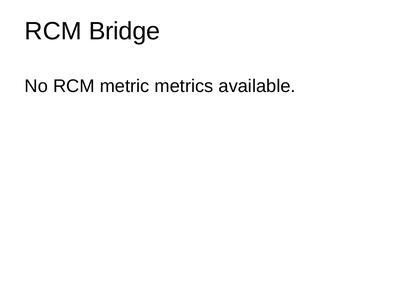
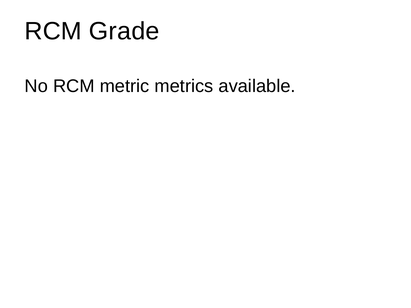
Bridge: Bridge -> Grade (124, 31)
